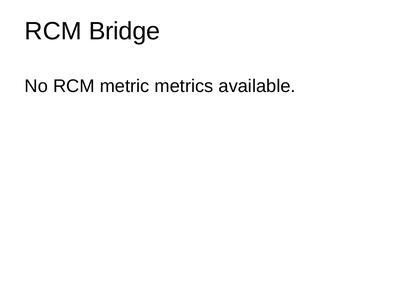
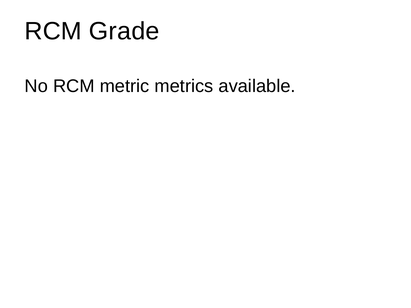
Bridge: Bridge -> Grade (124, 31)
